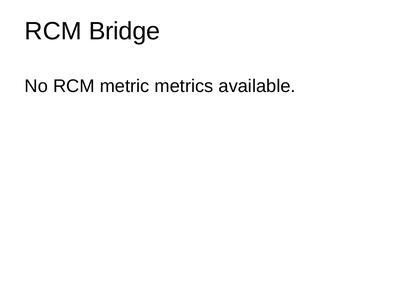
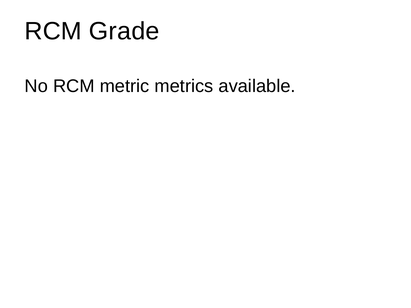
Bridge: Bridge -> Grade (124, 31)
